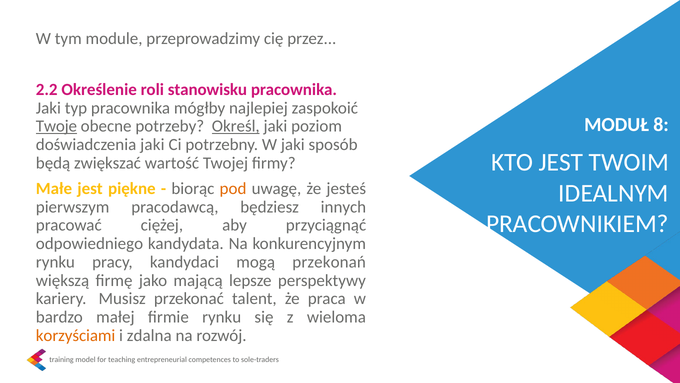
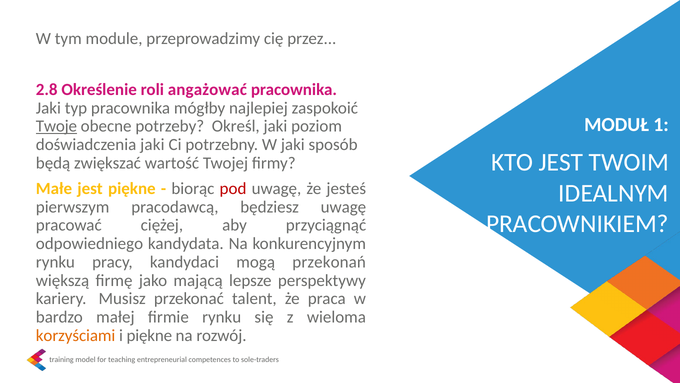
2.2: 2.2 -> 2.8 (47, 89)
stanowisku: stanowisku -> angażować (207, 89)
8: 8 -> 1 (661, 125)
Określ underline: present -> none (236, 126)
pod colour: orange -> red (233, 188)
będziesz innych: innych -> uwagę (343, 207)
i zdalna: zdalna -> piękne (149, 335)
